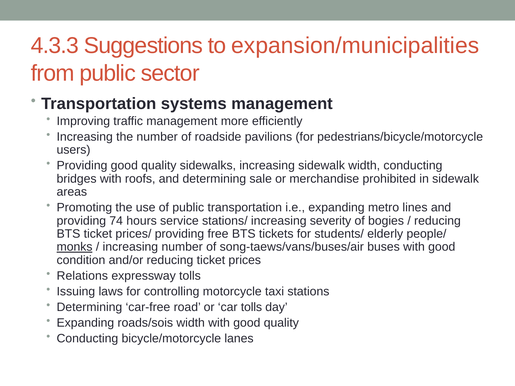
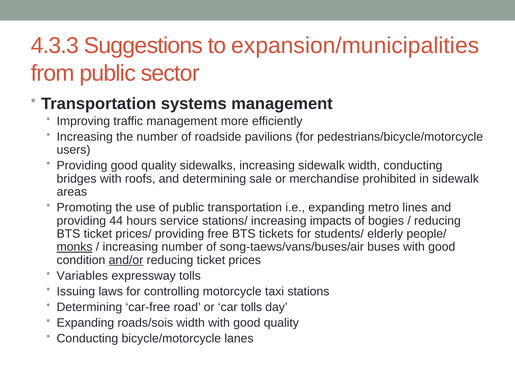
74: 74 -> 44 (116, 221)
severity: severity -> impacts (331, 221)
and/or underline: none -> present (126, 260)
Relations: Relations -> Variables (82, 276)
